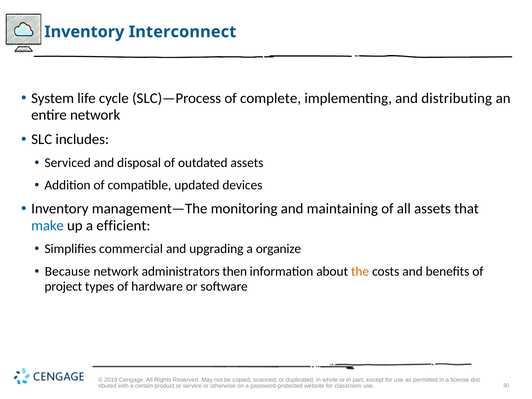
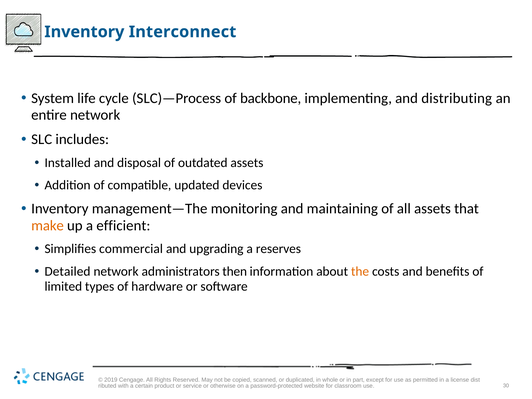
complete: complete -> backbone (271, 98)
Serviced: Serviced -> Installed (68, 163)
make colour: blue -> orange (47, 225)
organize: organize -> reserves (278, 249)
Because: Because -> Detailed (67, 271)
project: project -> limited (63, 287)
